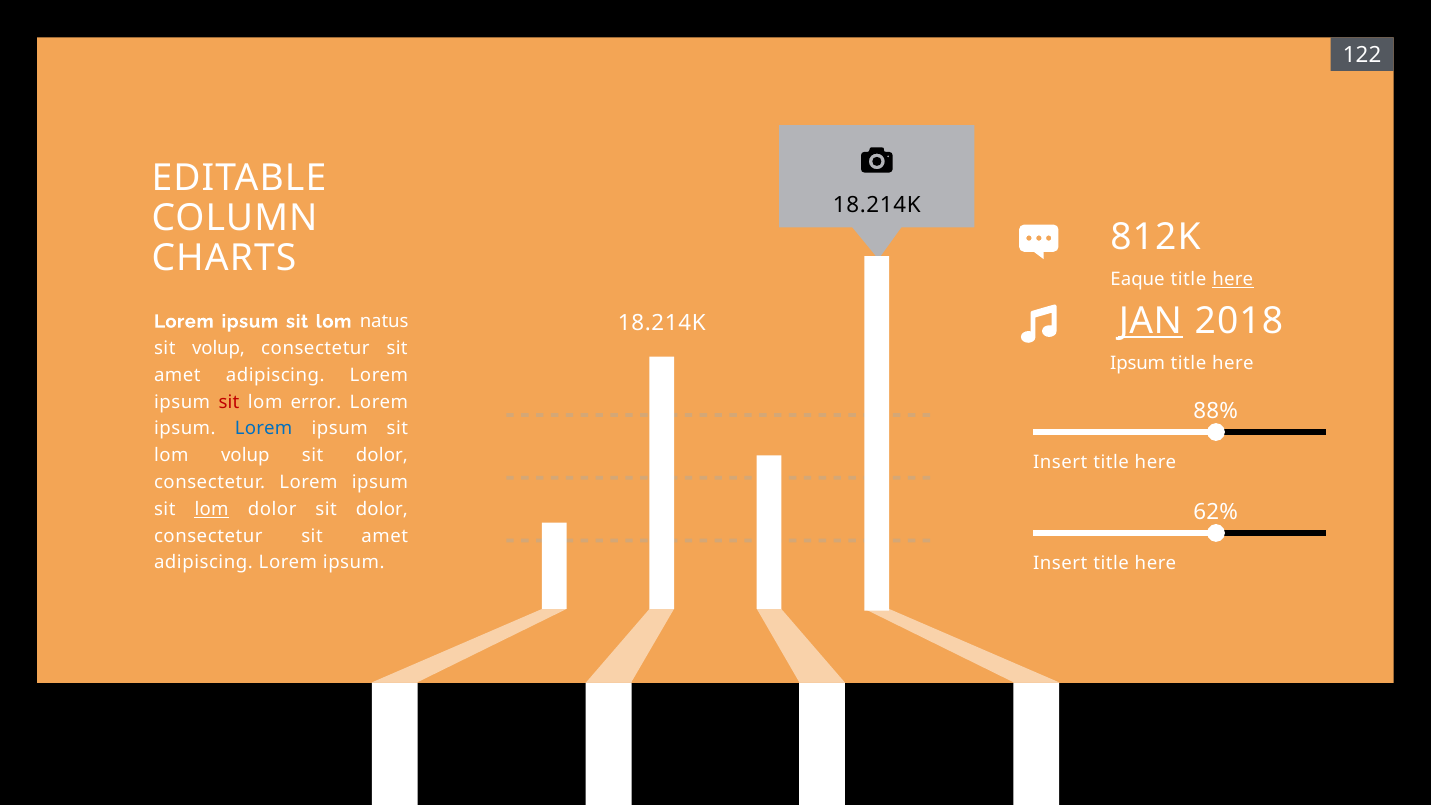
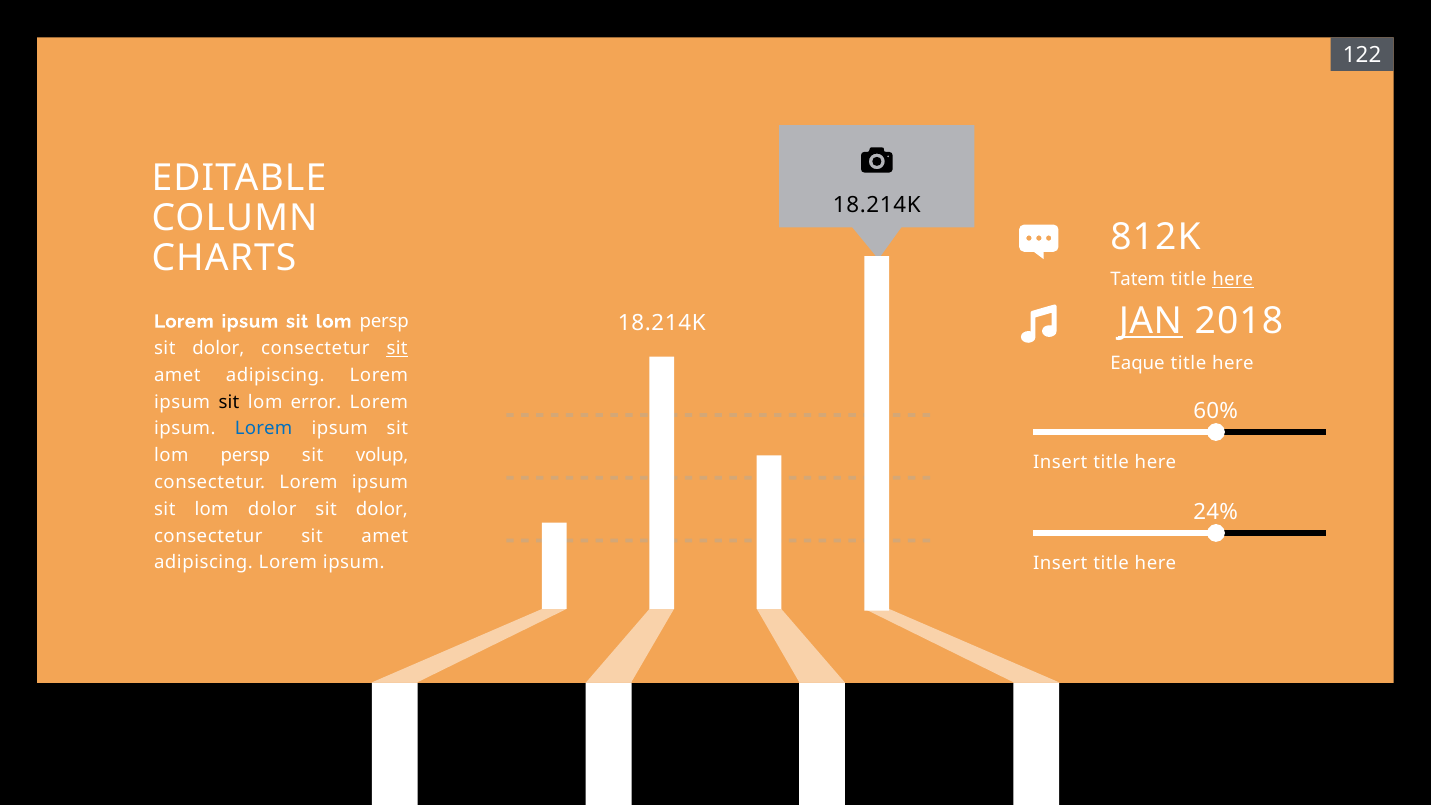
Eaque: Eaque -> Tatem (1138, 280)
natus: natus -> persp (384, 321)
volup: volup -> dolor (218, 348)
sit underline: none -> present (397, 348)
Ipsum: Ipsum -> Eaque (1138, 364)
sit colour: red -> black (229, 402)
88%: 88% -> 60% (1216, 411)
volup: volup -> persp (245, 455)
dolor: dolor -> volup (382, 455)
lom underline: present -> none (212, 509)
62%: 62% -> 24% (1216, 512)
